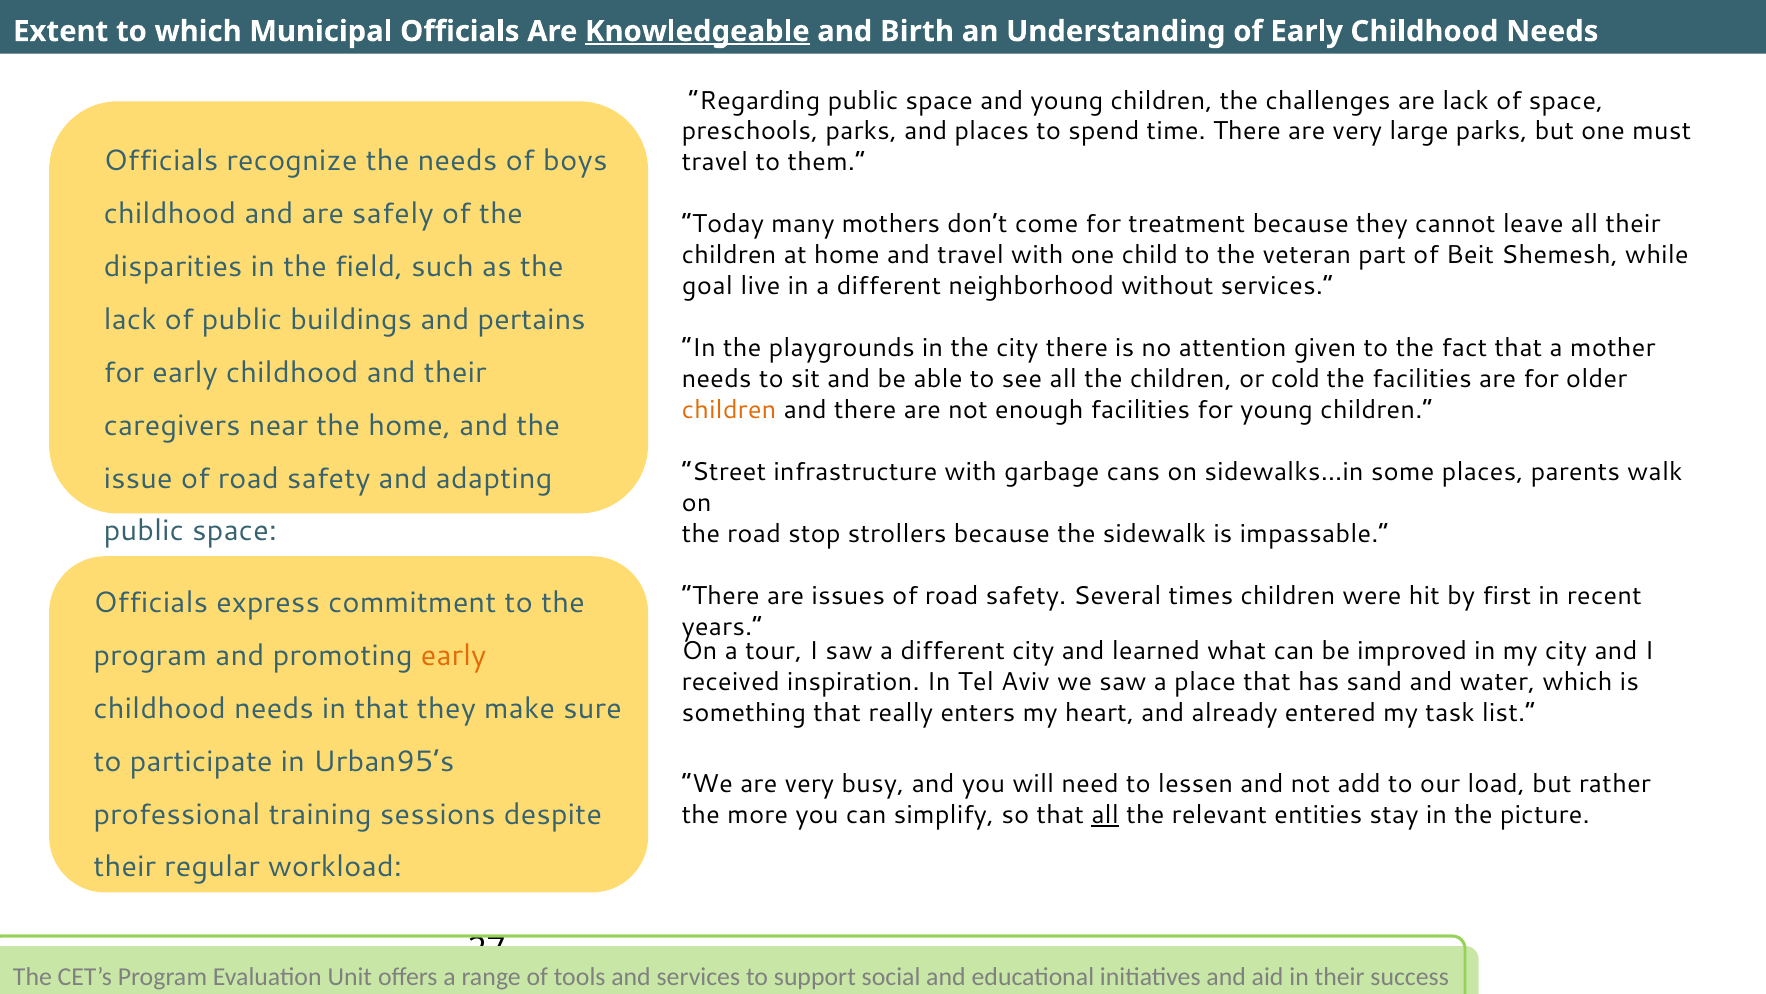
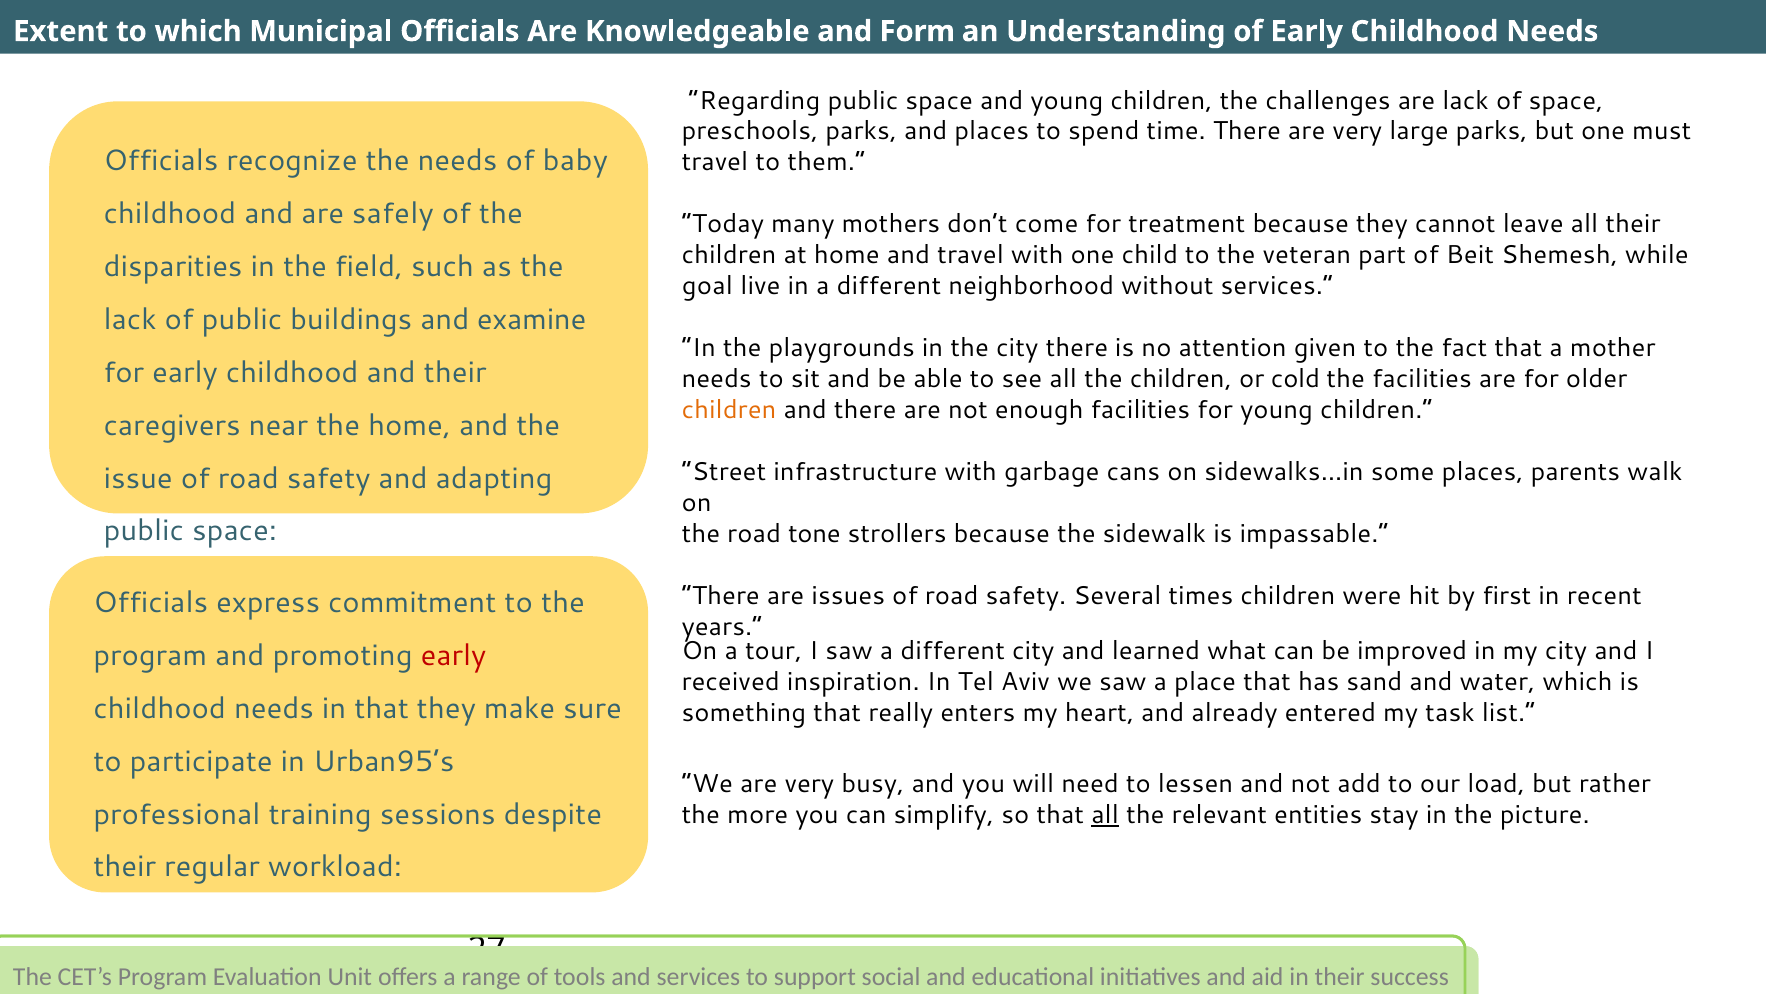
Knowledgeable underline: present -> none (697, 31)
Birth: Birth -> Form (917, 31)
boys: boys -> baby (575, 160)
pertains: pertains -> examine (532, 319)
stop: stop -> tone (814, 533)
early colour: orange -> red (454, 655)
